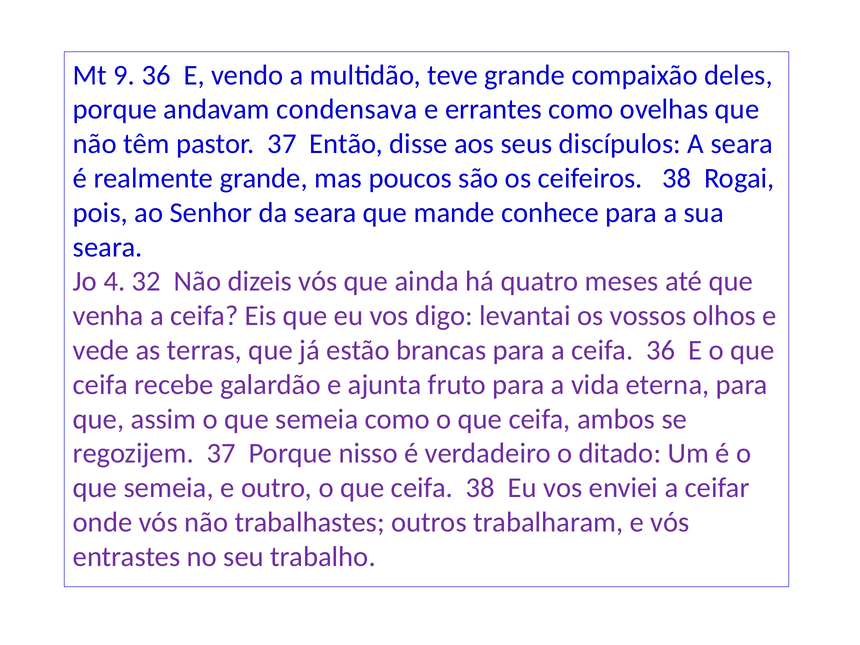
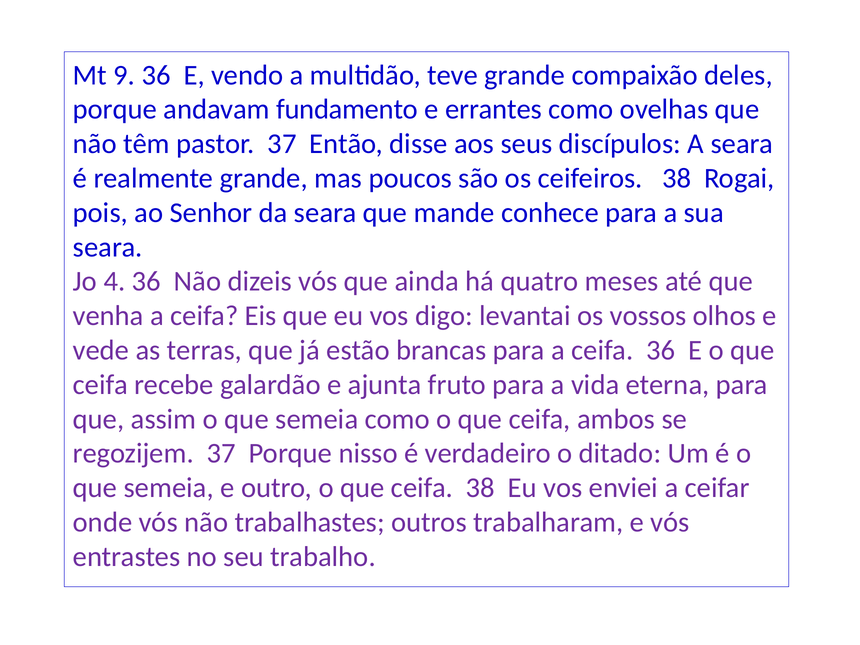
condensava: condensava -> fundamento (347, 110)
4 32: 32 -> 36 (146, 282)
